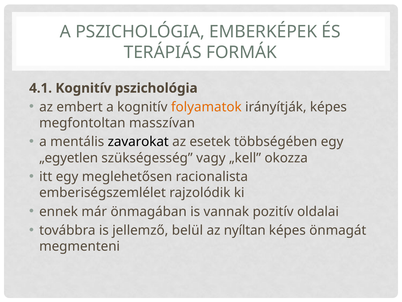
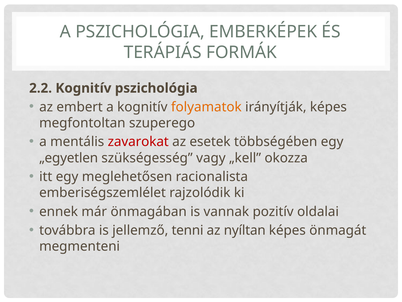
4.1: 4.1 -> 2.2 (41, 88)
masszívan: masszívan -> szuperego (162, 123)
zavarokat colour: black -> red (138, 142)
belül: belül -> tenni (188, 230)
